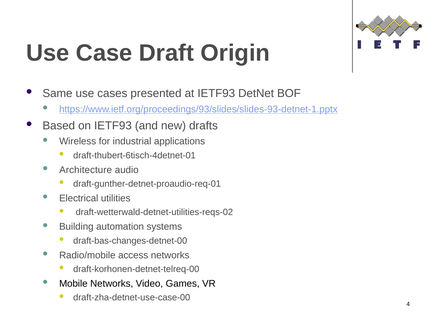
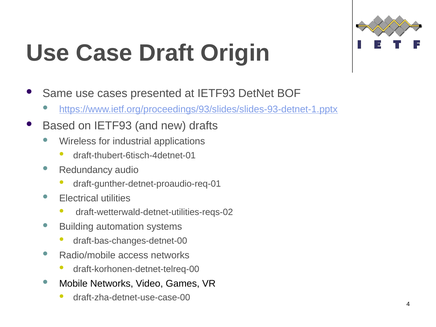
Architecture: Architecture -> Redundancy (86, 170)
